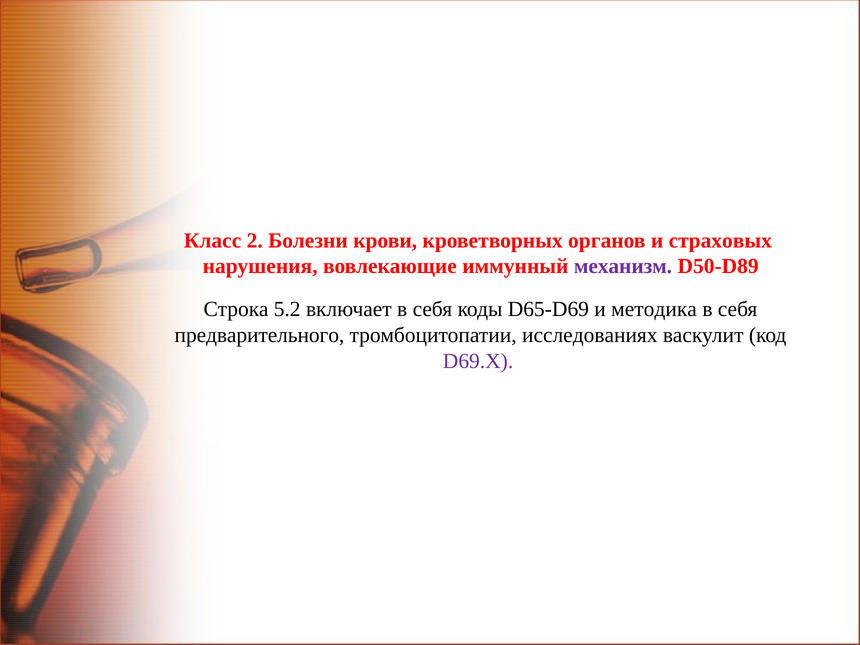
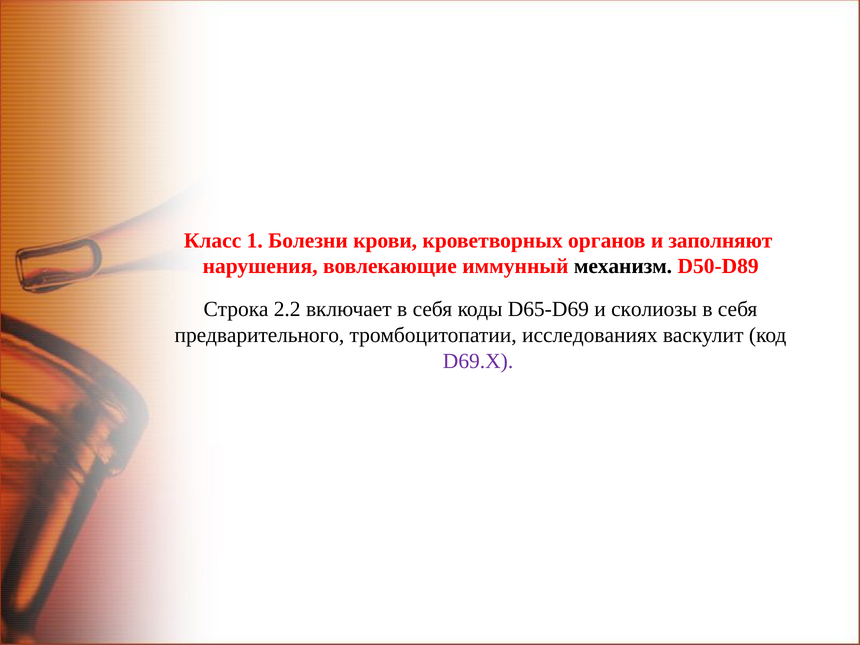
2: 2 -> 1 (255, 241)
страховых: страховых -> заполняют (720, 241)
механизм colour: purple -> black (623, 266)
5.2: 5.2 -> 2.2 (287, 309)
методика: методика -> сколиозы (654, 309)
